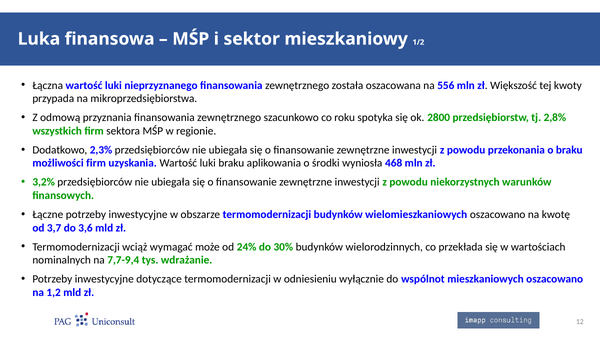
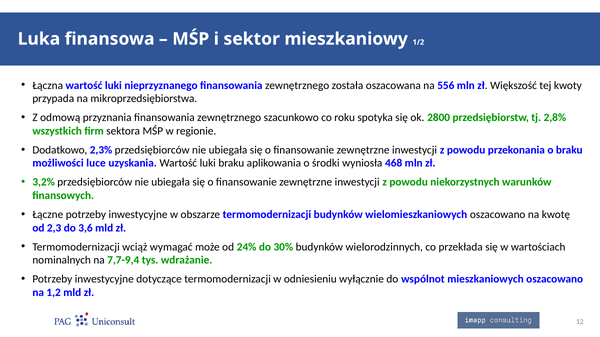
możliwości firm: firm -> luce (96, 164)
3,7: 3,7 -> 2,3 (54, 228)
